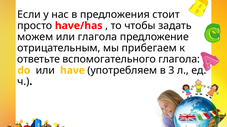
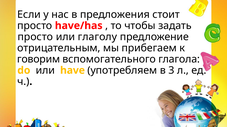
можем: можем -> просто (35, 37)
или глагола: глагола -> глаголу (97, 37)
ответьте: ответьте -> говорим (39, 59)
